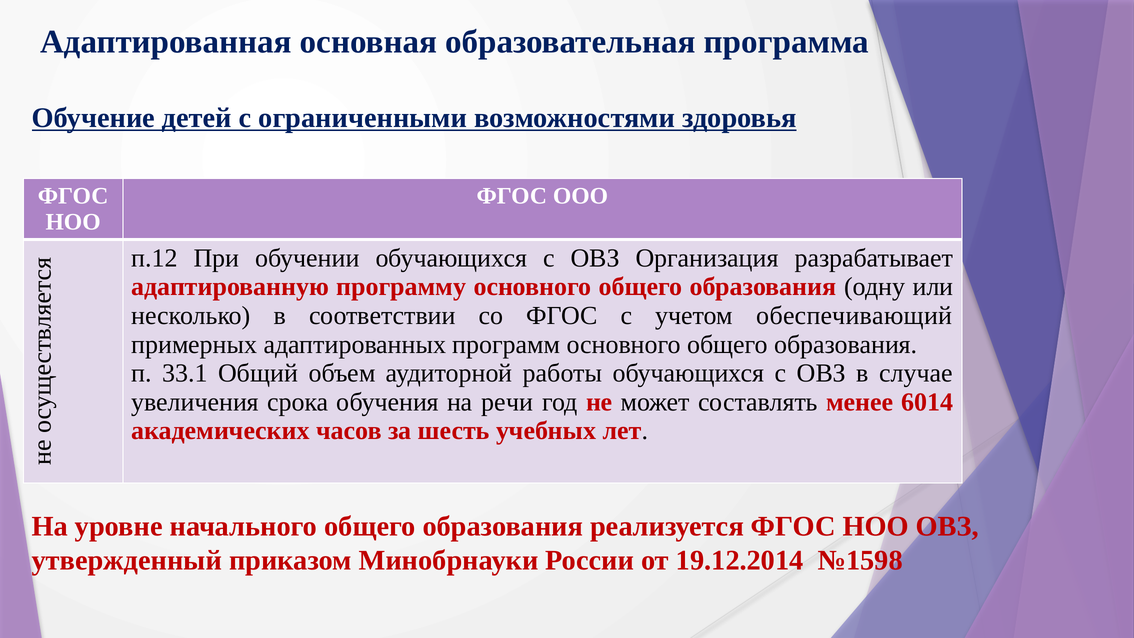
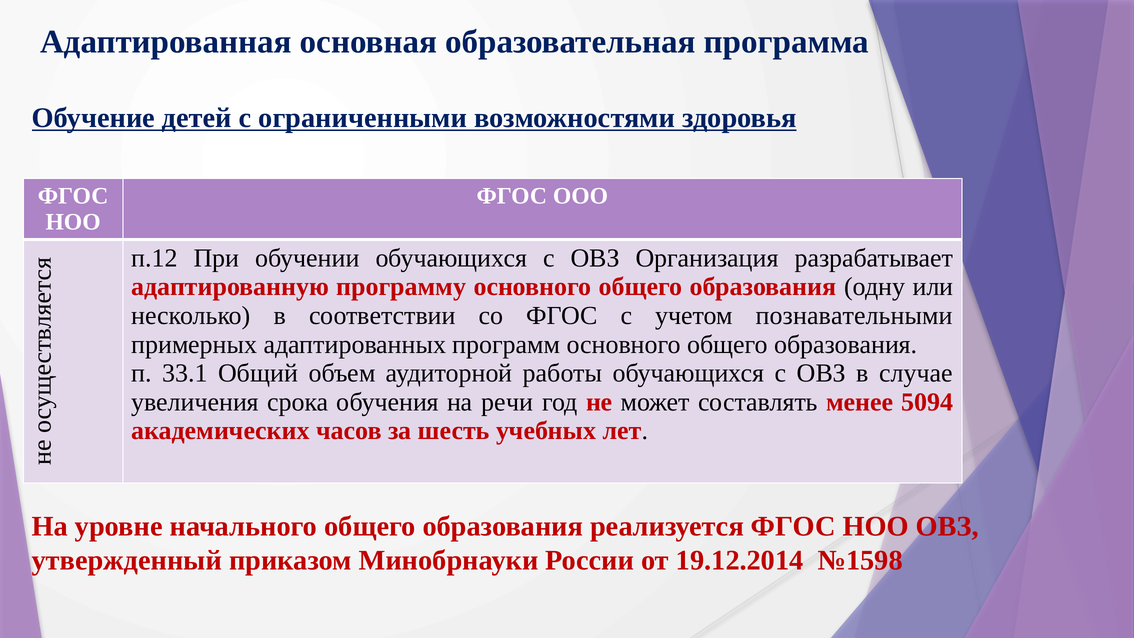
обеспечивающий: обеспечивающий -> познавательными (854, 316)
6014: 6014 -> 5094 (927, 402)
